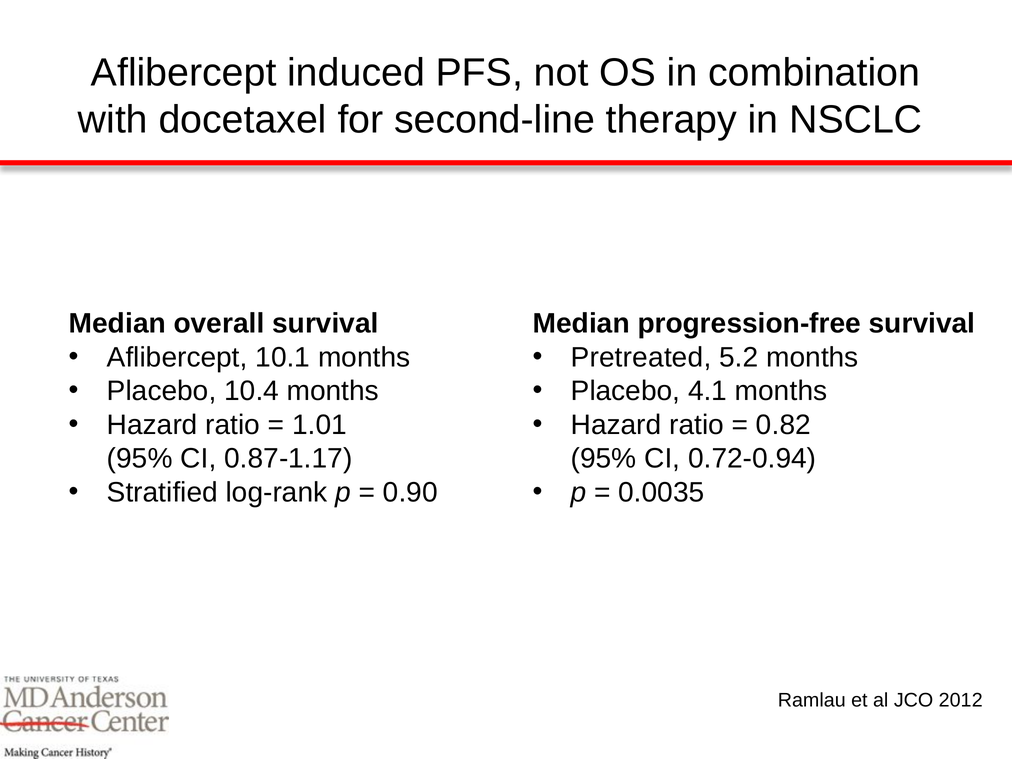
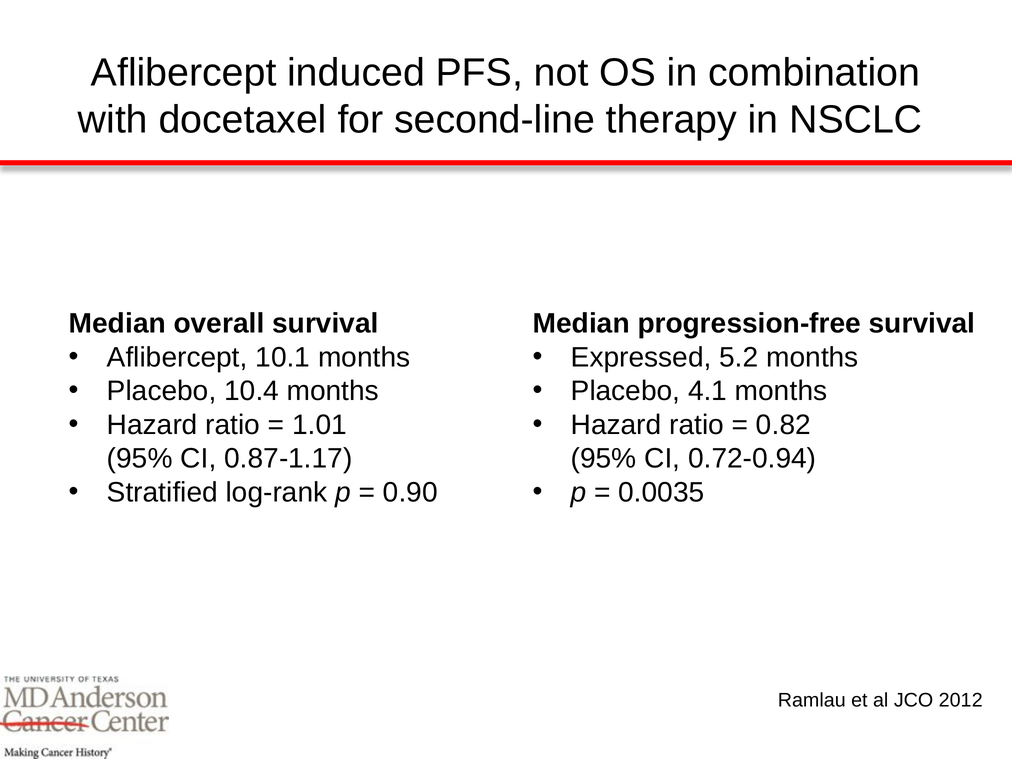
Pretreated: Pretreated -> Expressed (641, 357)
